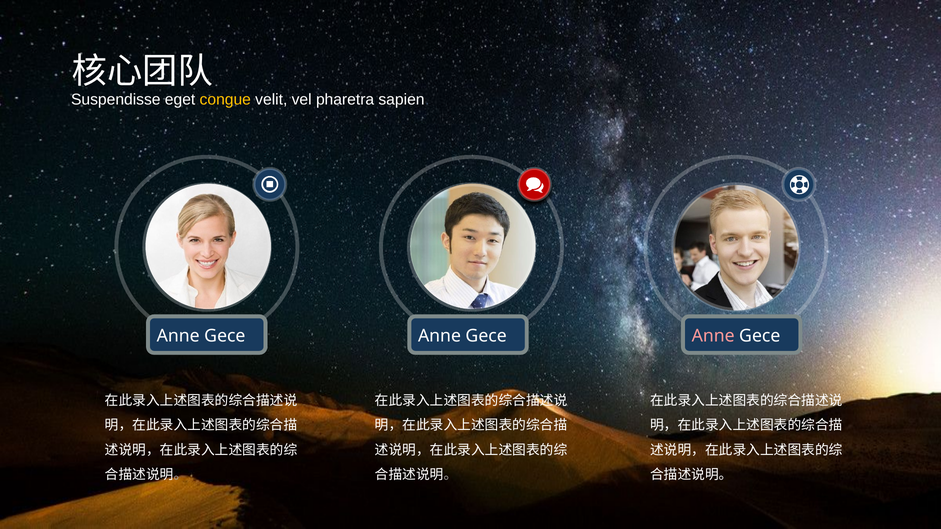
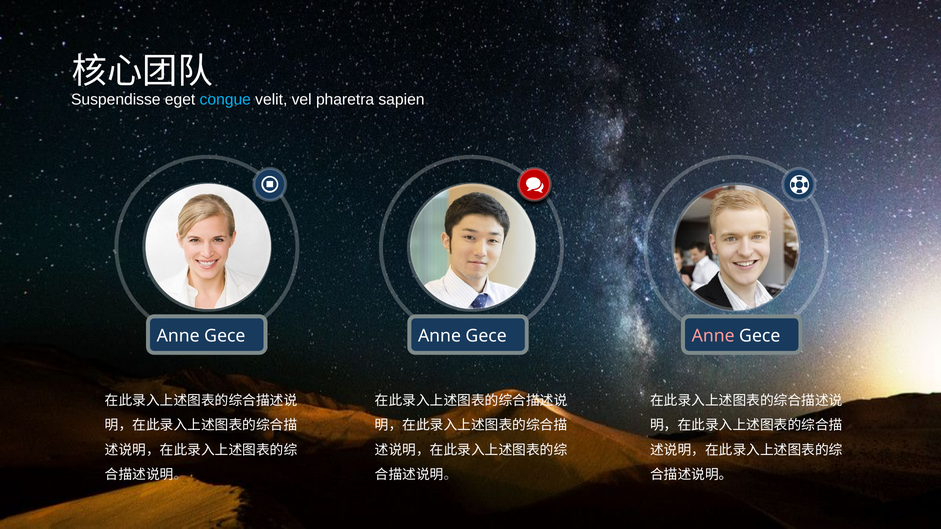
congue colour: yellow -> light blue (225, 100)
